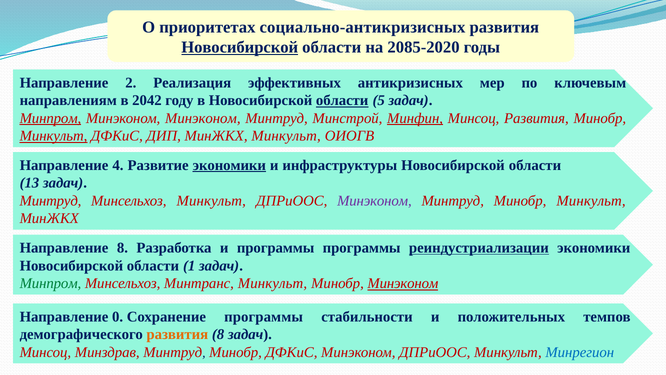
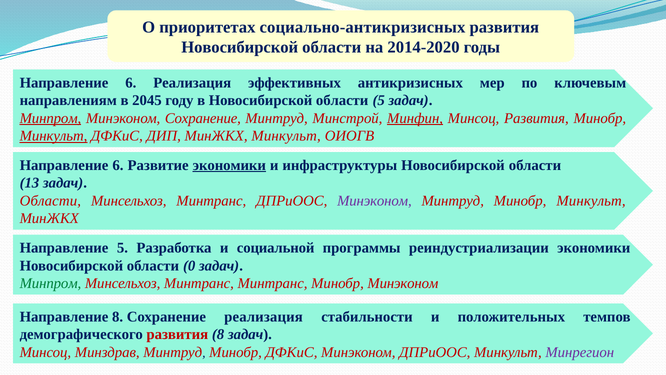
Новосибирской underline: present -> none (240, 47)
2085-2020: 2085-2020 -> 2014-2020 (424, 47)
2: 2 -> 6 (131, 83)
2042: 2042 -> 2045 (147, 100)
области underline: present -> none (342, 100)
Минэконом Минэконом: Минэконом -> Сохранение (203, 118)
4: 4 -> 6 (118, 165)
Минтруд: Минтруд -> Области (50, 201)
Минкульт: Минкульт -> Минтранс (211, 201)
Направление 8: 8 -> 5 (122, 248)
и программы: программы -> социальной (276, 248)
реиндустриализации underline: present -> none (479, 248)
1: 1 -> 0 (189, 265)
Минтранс Минкульт: Минкульт -> Минтранс (273, 283)
Минэконом underline: present -> none (403, 283)
Направление 0: 0 -> 8 (118, 316)
Сохранение программы: программы -> реализация (264, 316)
развития colour: orange -> red (177, 334)
Минрегион colour: blue -> purple (580, 352)
